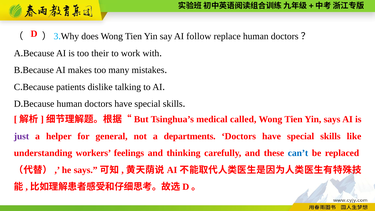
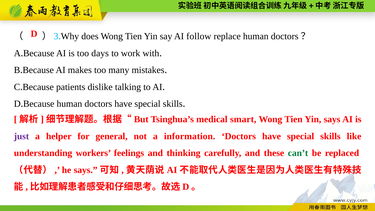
their: their -> days (100, 53)
called: called -> smart (243, 119)
departments: departments -> information (190, 136)
can’t colour: blue -> green (298, 153)
